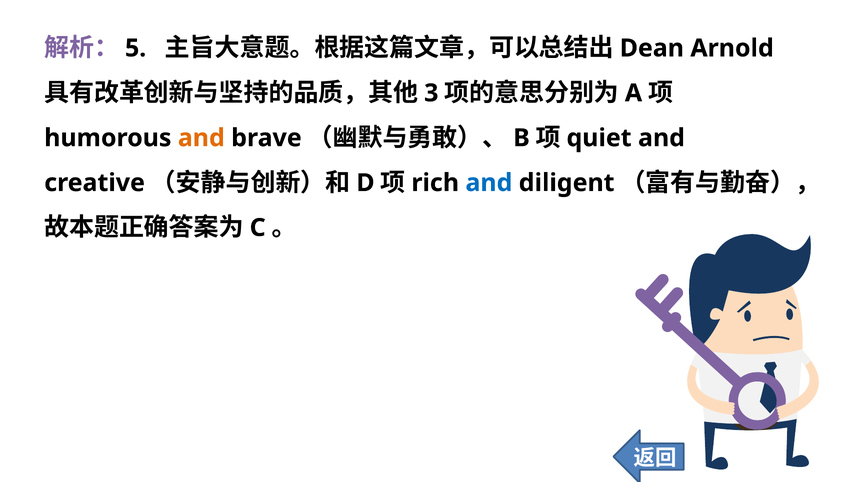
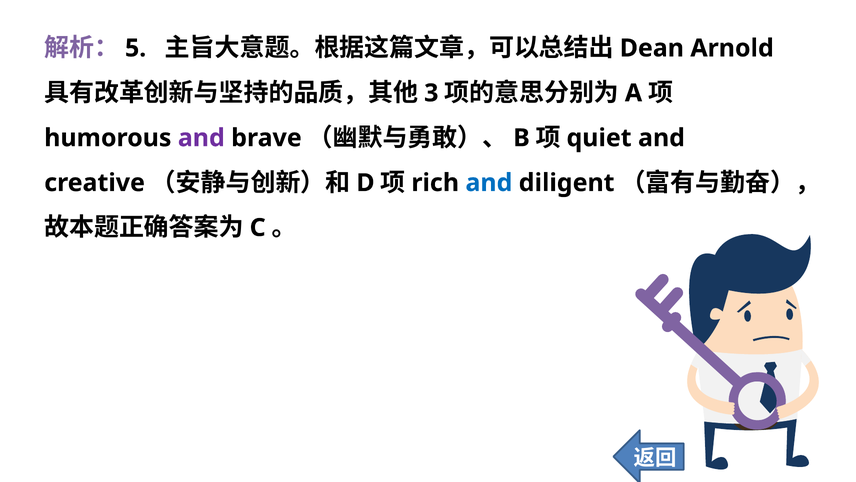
and colour: orange -> purple (201, 138)
